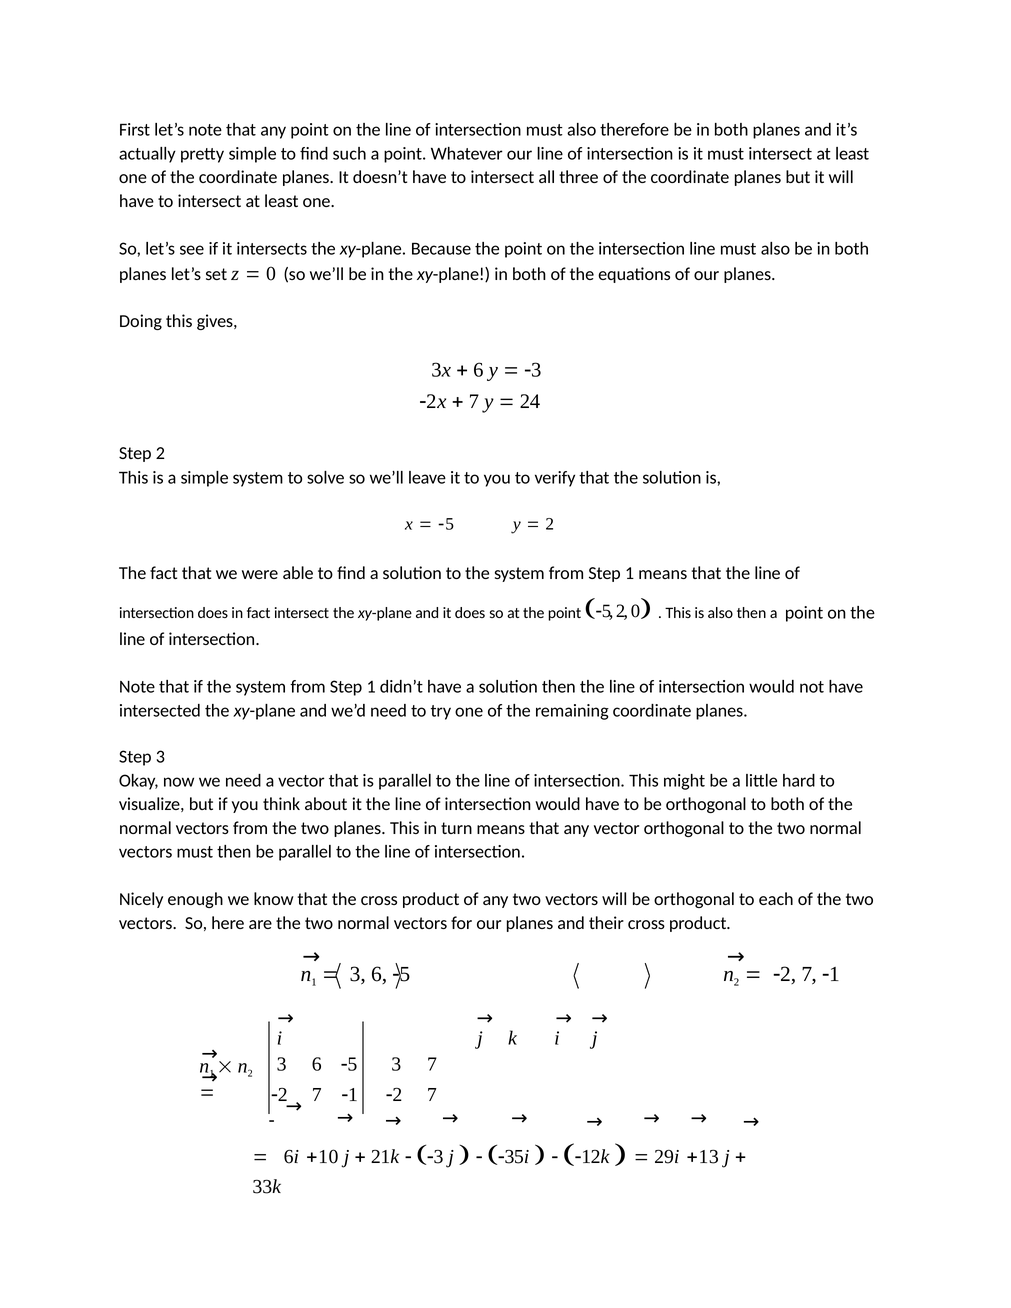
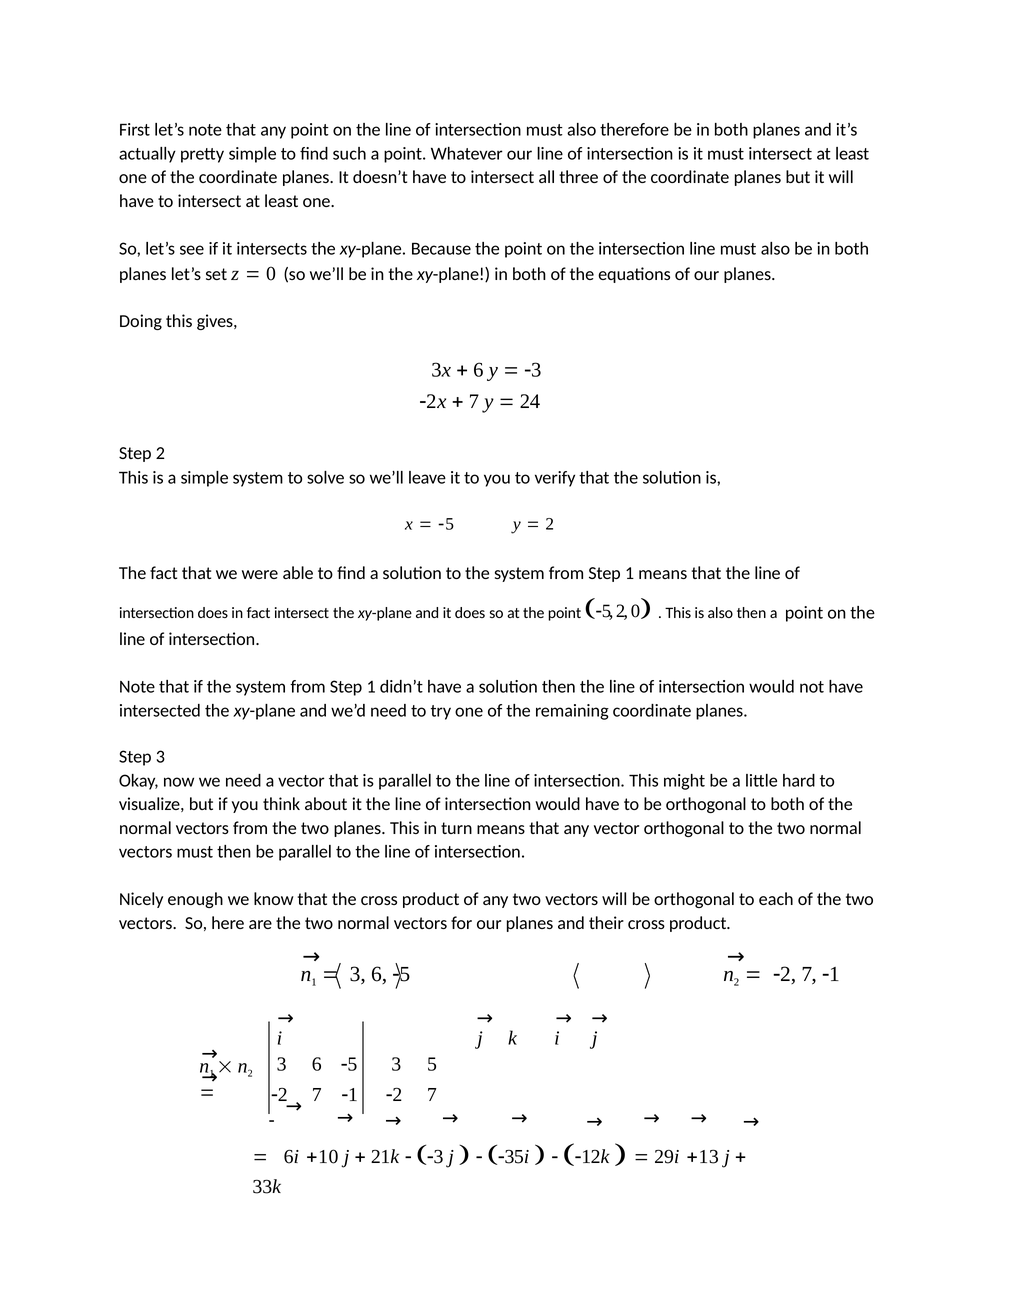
3 7: 7 -> 5 (432, 1065)
